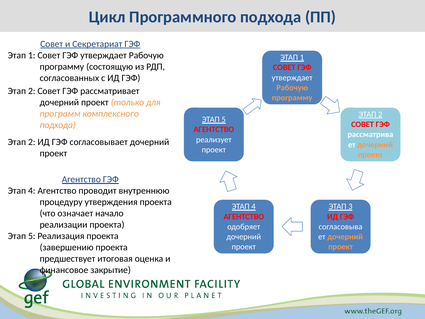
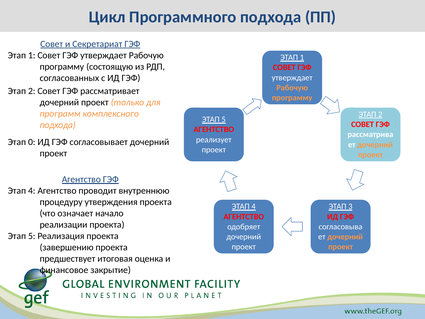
2: 2 -> 0 (32, 142)
